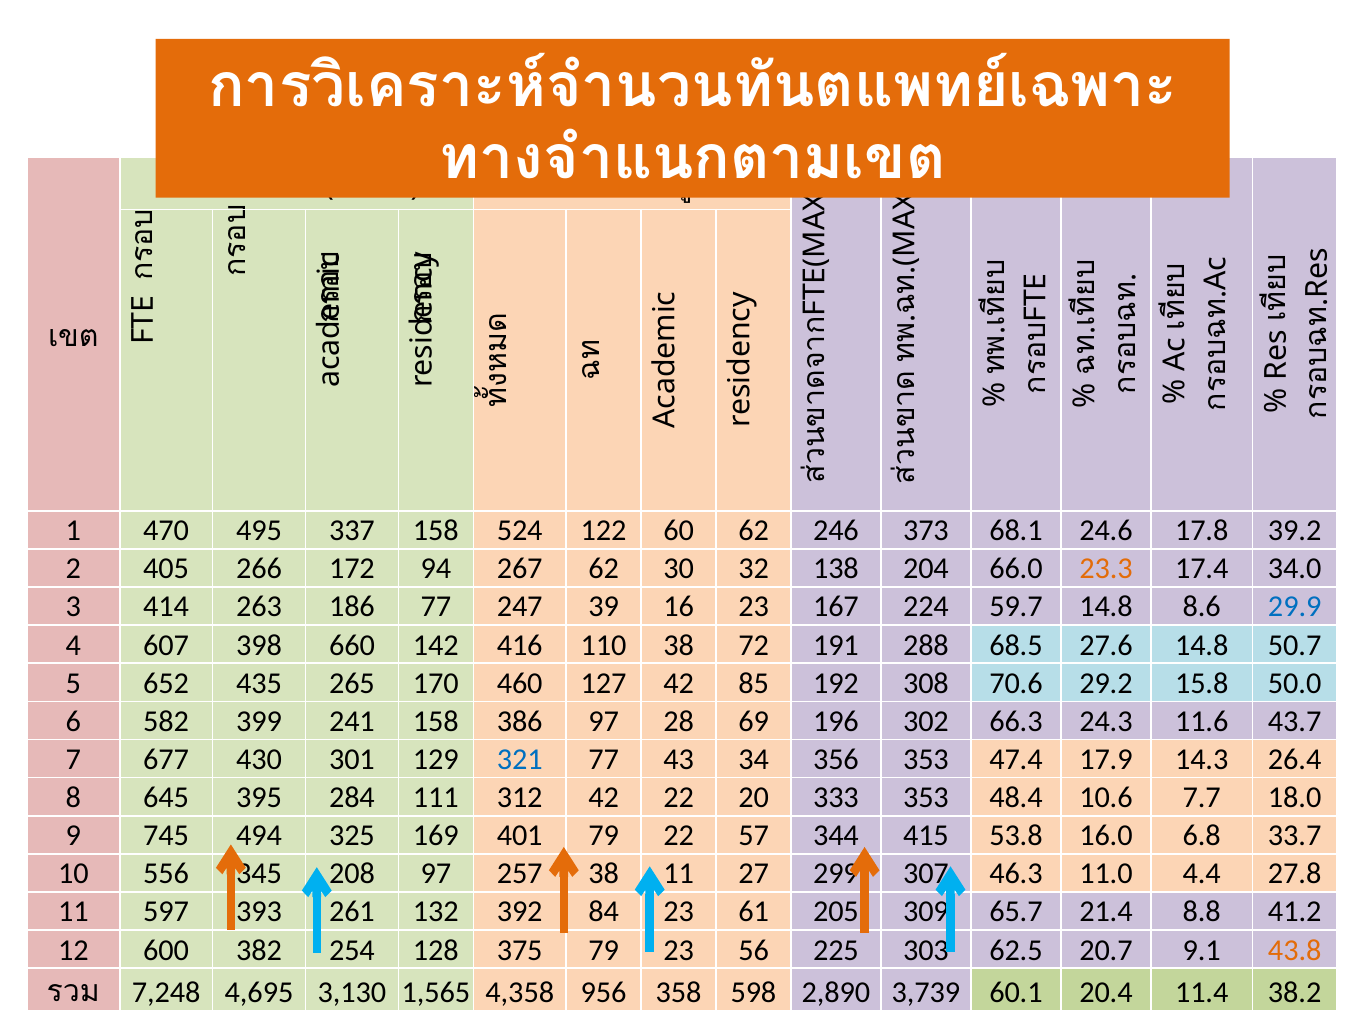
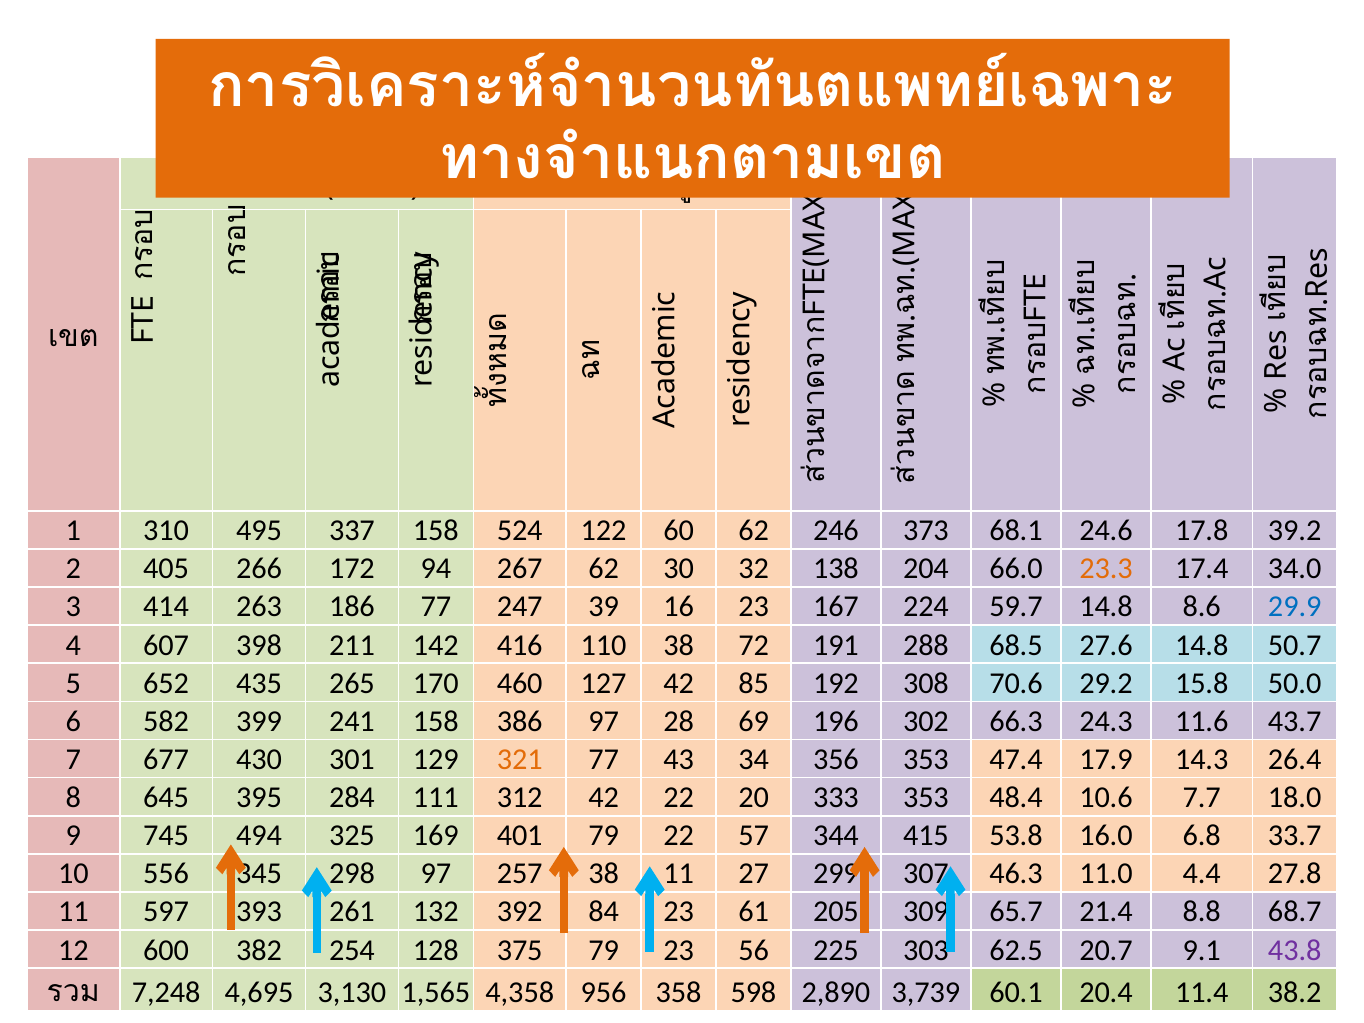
470: 470 -> 310 (166, 531)
660: 660 -> 211 (352, 645)
321 colour: blue -> orange (520, 759)
208: 208 -> 298 (352, 874)
41.2: 41.2 -> 68.7 (1295, 912)
43.8 colour: orange -> purple (1295, 950)
